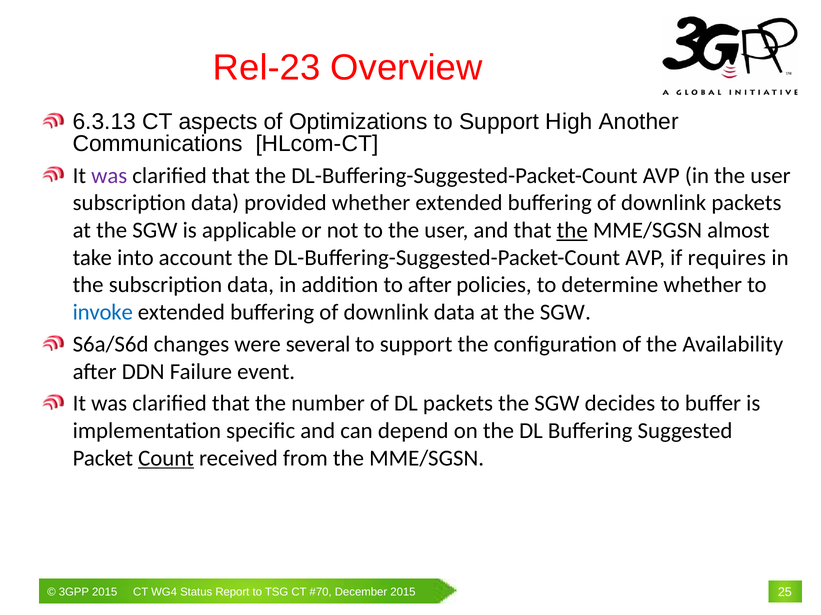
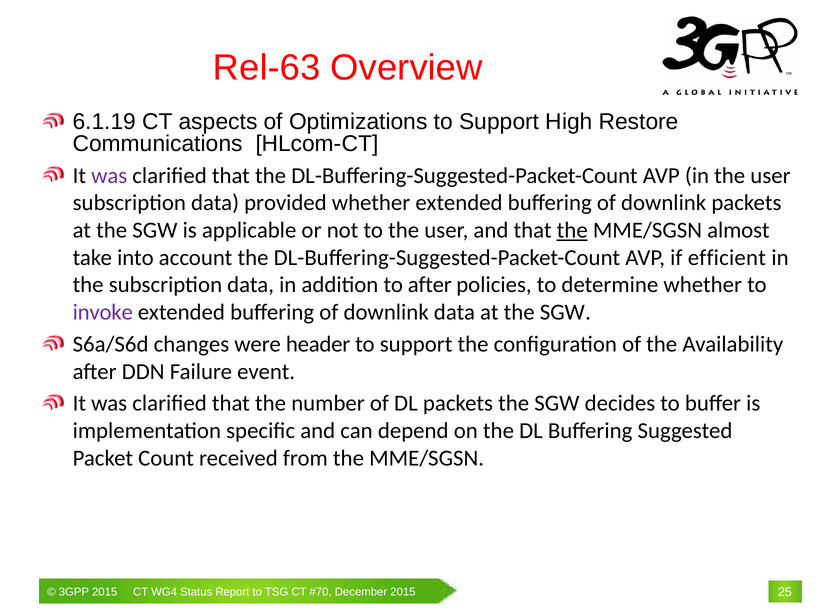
Rel-23: Rel-23 -> Rel-63 (267, 68)
6.3.13: 6.3.13 -> 6.1.19 (104, 122)
Another: Another -> Restore (639, 122)
requires: requires -> efficient (727, 258)
invoke colour: blue -> purple (103, 313)
several: several -> header (318, 345)
Count underline: present -> none (166, 459)
